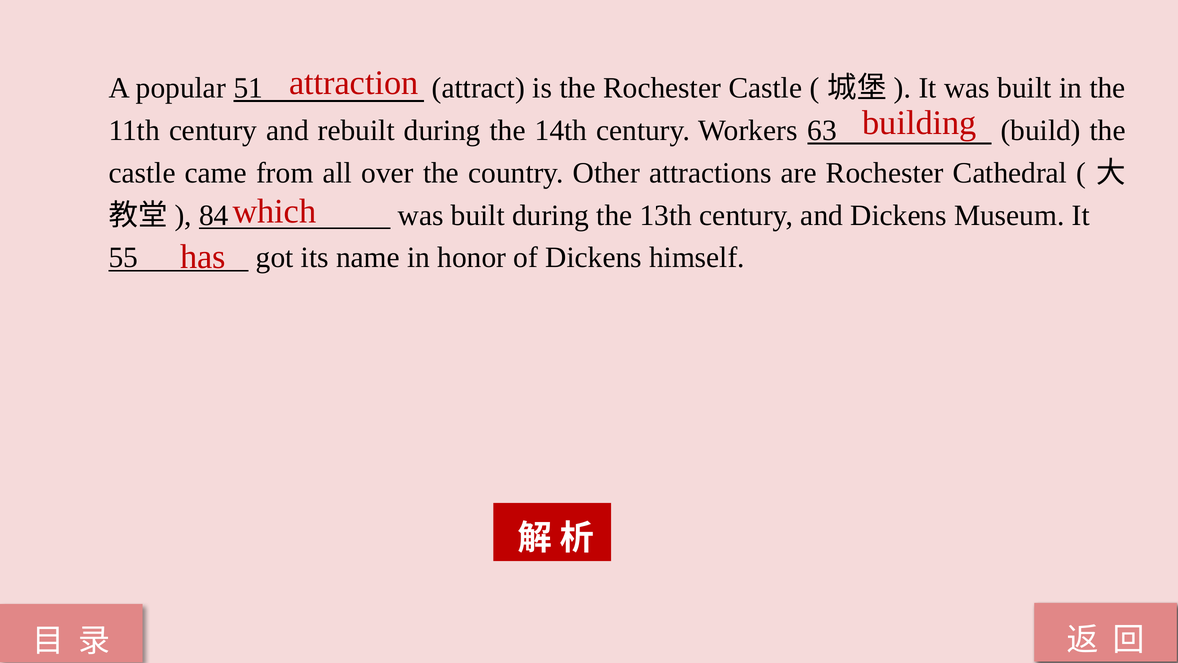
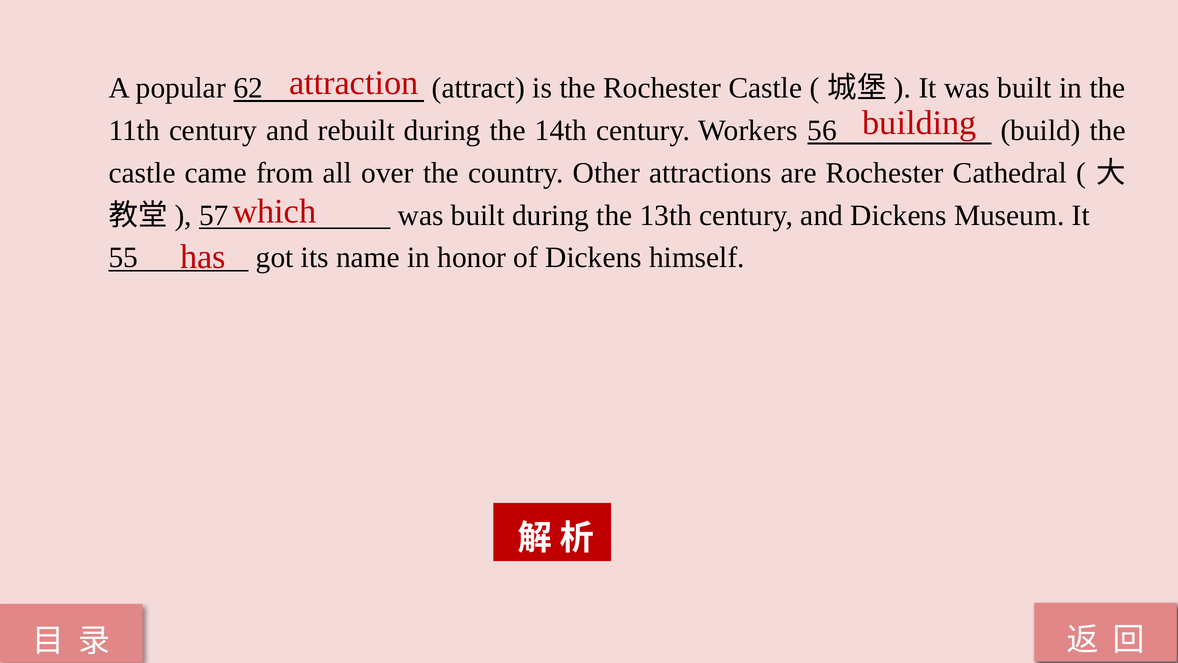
51: 51 -> 62 (248, 88)
63: 63 -> 56 (822, 130)
84: 84 -> 57 (214, 215)
